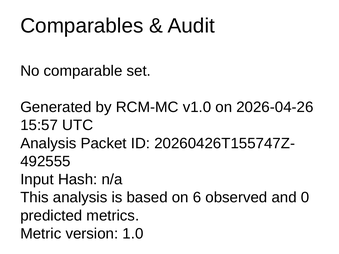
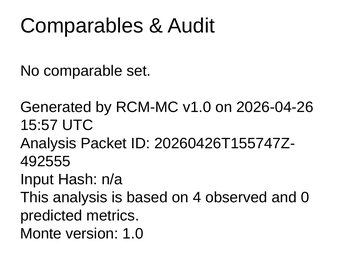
6: 6 -> 4 (197, 198)
Metric: Metric -> Monte (41, 234)
